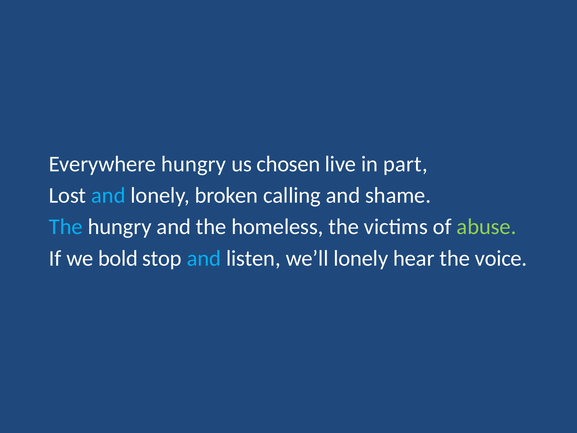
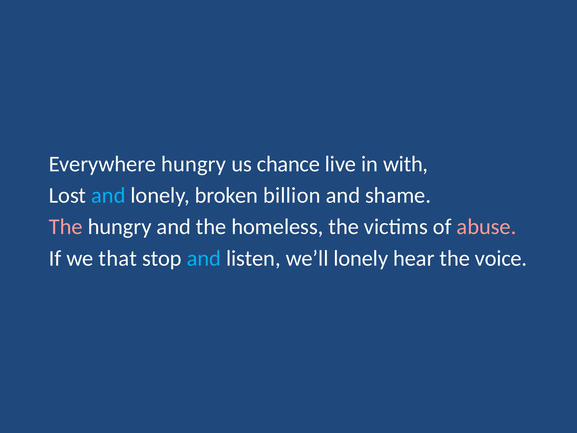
chosen: chosen -> chance (288, 164)
part: part -> with (406, 164)
calling: calling -> billion (292, 195)
The colour: light blue -> pink (66, 227)
abuse colour: light green -> pink (487, 227)
bold: bold -> that (118, 258)
